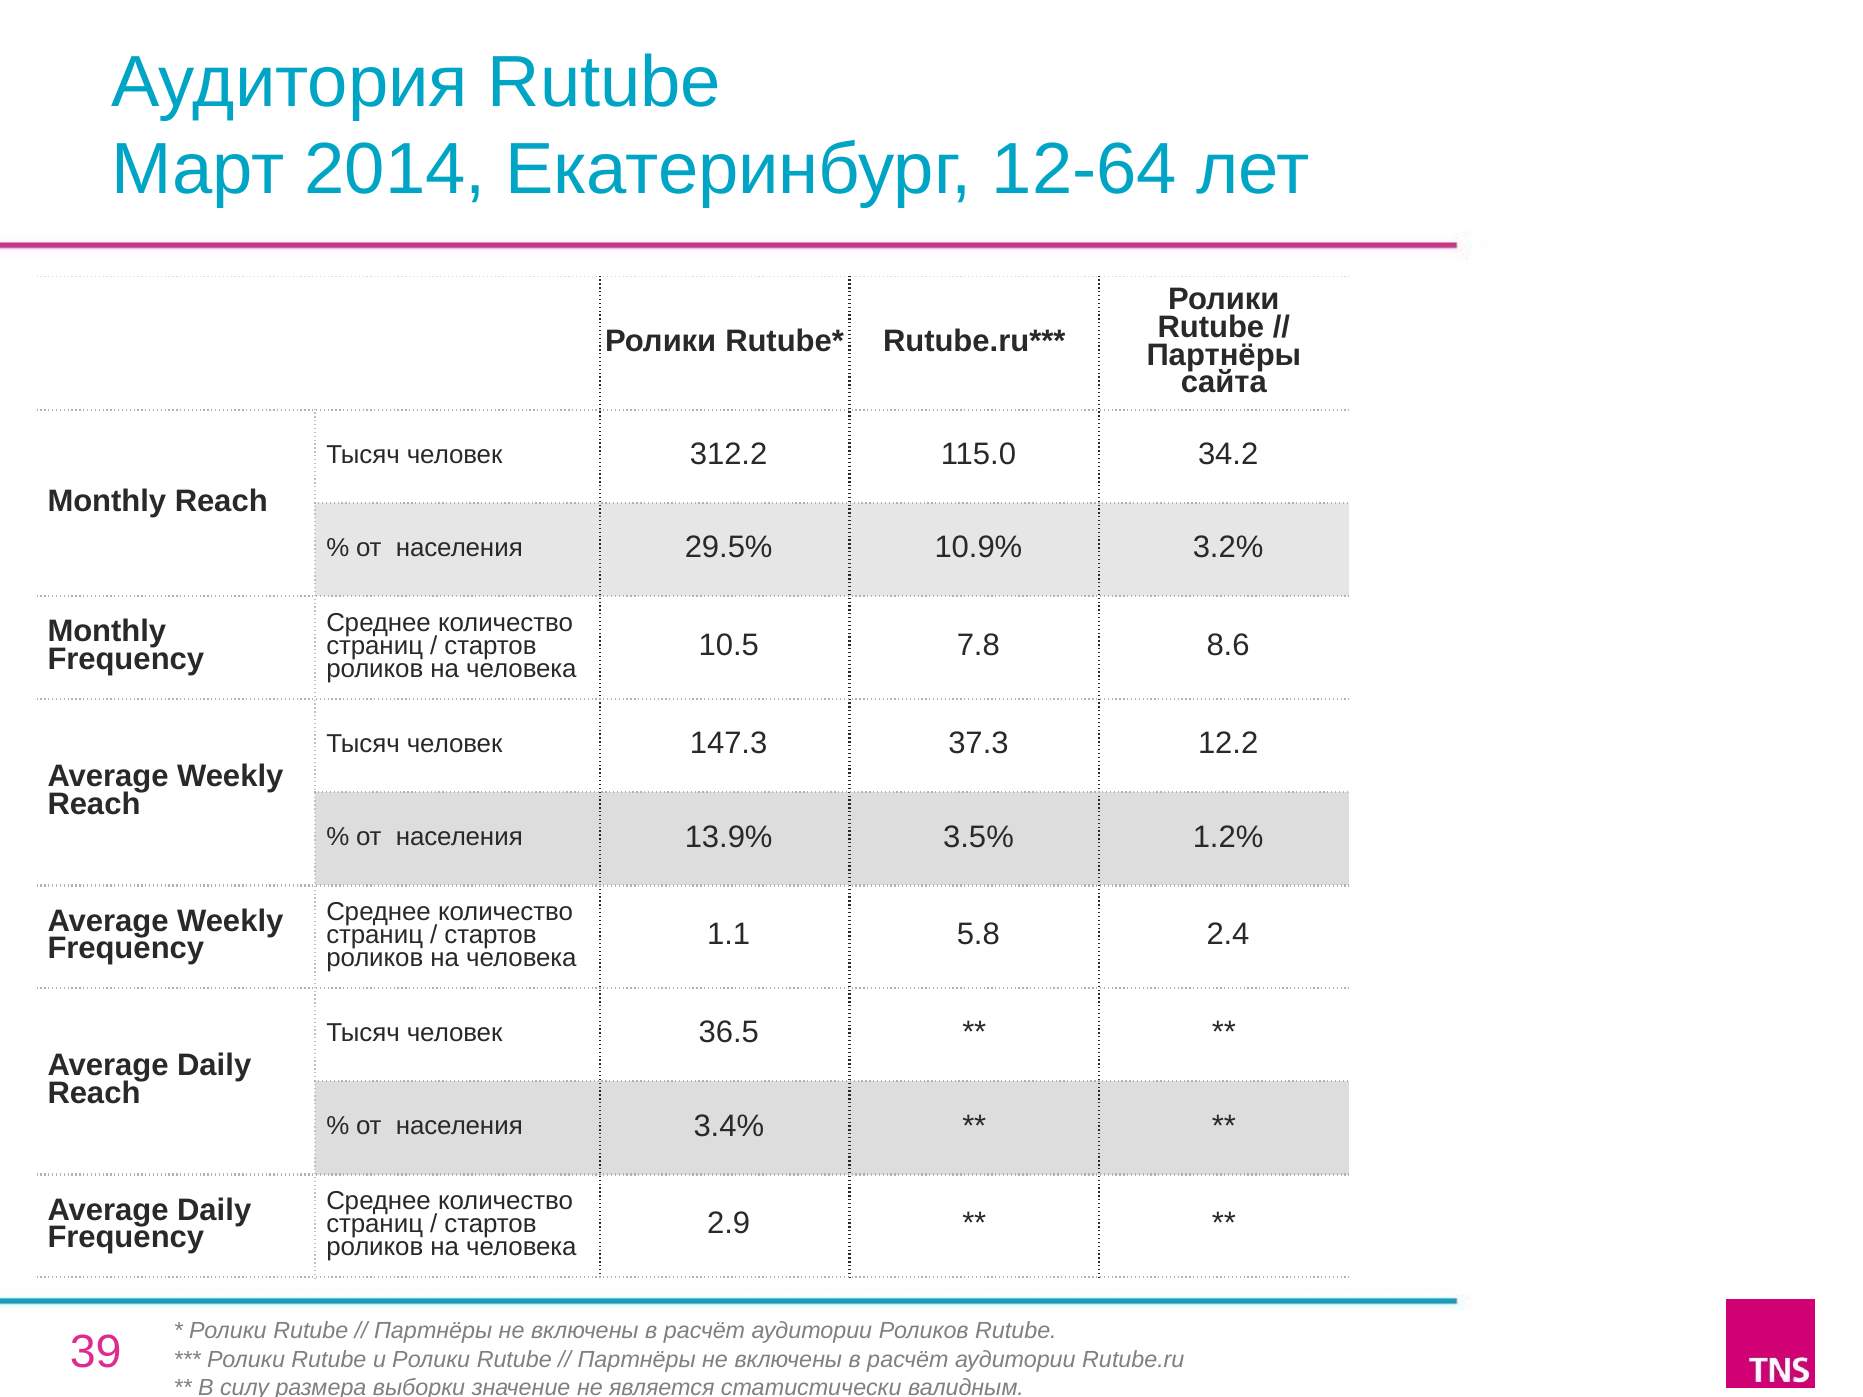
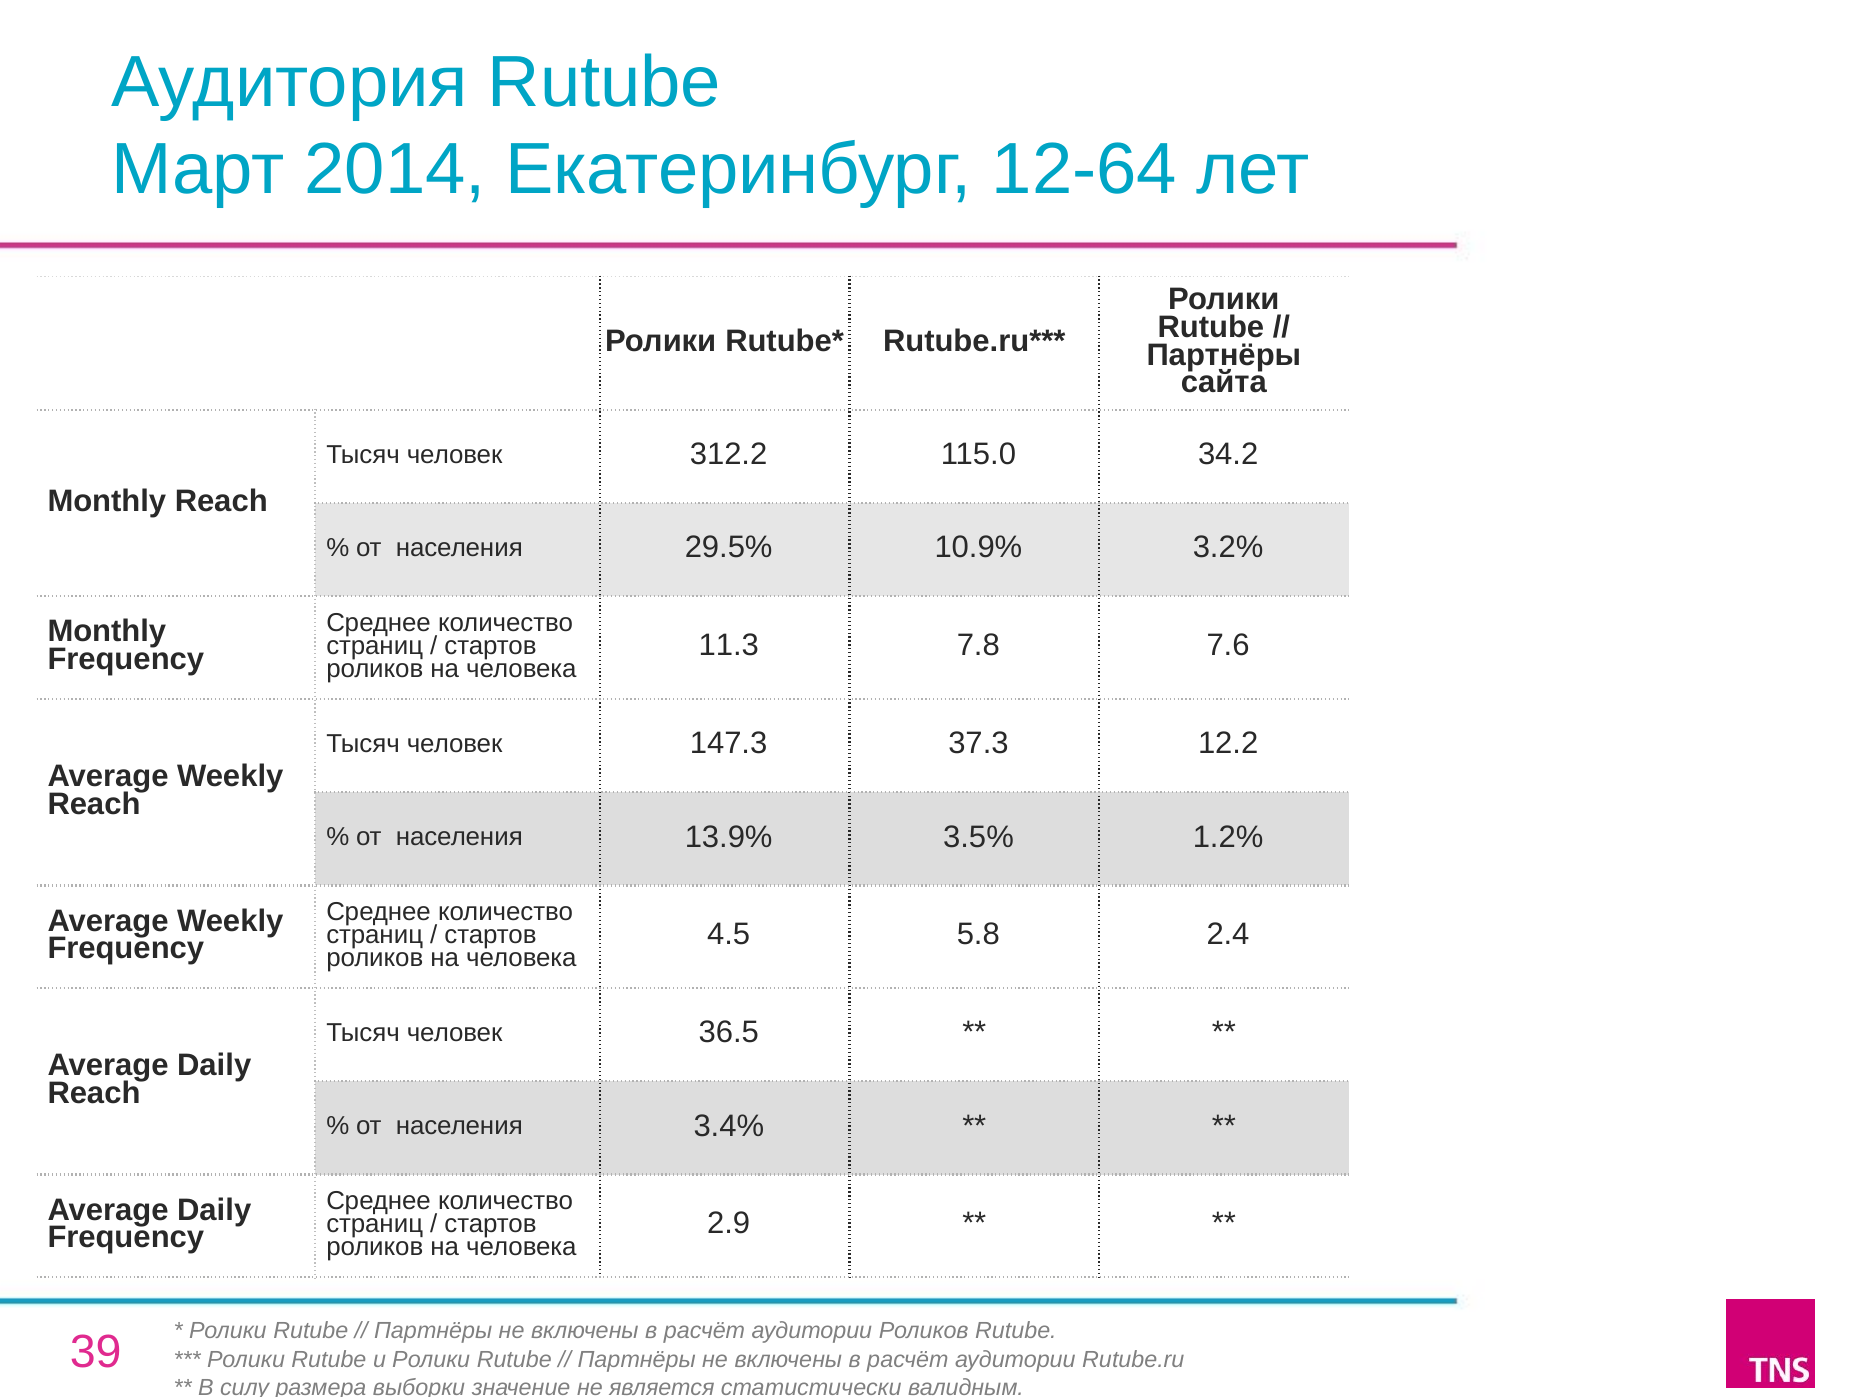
10.5: 10.5 -> 11.3 (729, 646)
8.6: 8.6 -> 7.6 (1228, 646)
1.1: 1.1 -> 4.5 (729, 935)
